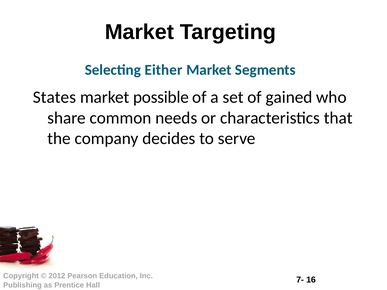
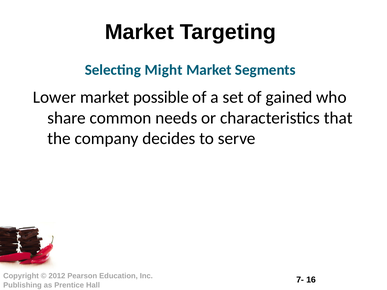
Either: Either -> Might (164, 70)
States: States -> Lower (54, 97)
